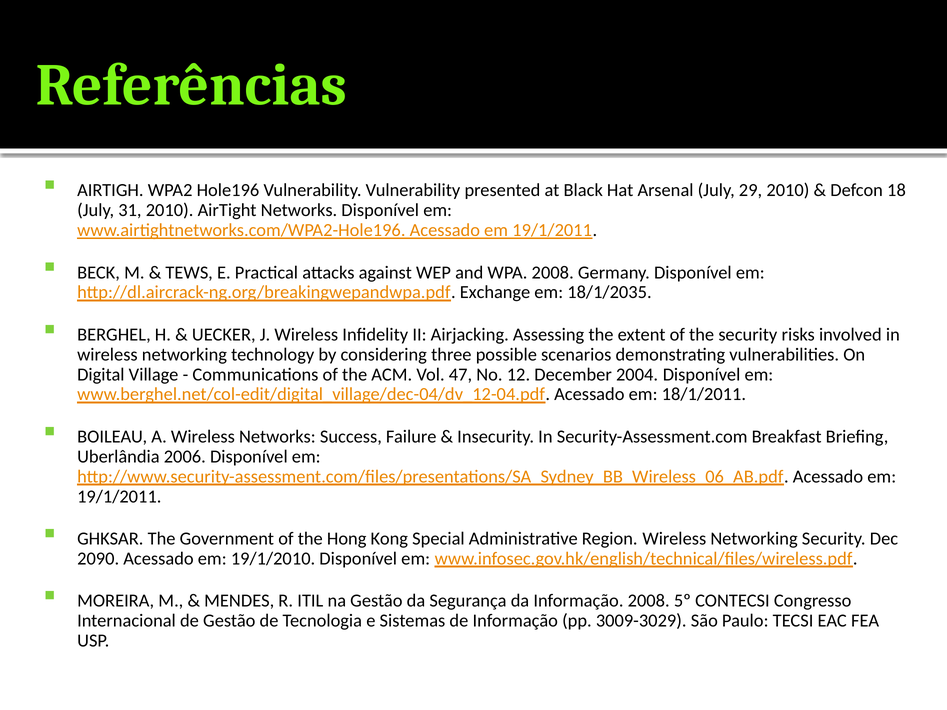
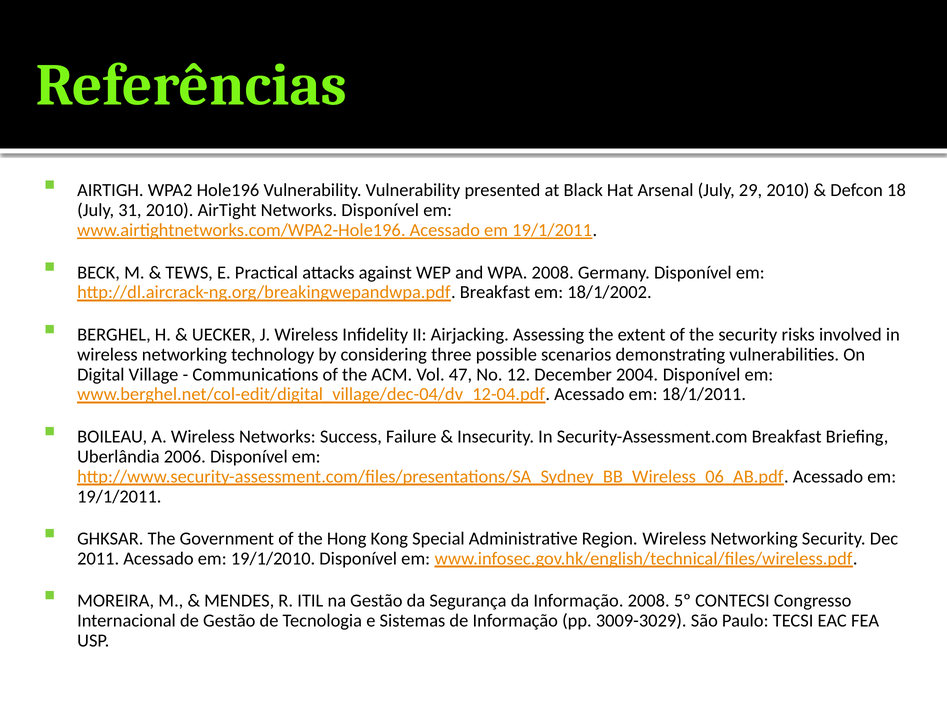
http://dl.aircrack-ng.org/breakingwepandwpa.pdf Exchange: Exchange -> Breakfast (495, 292)
18/1/2035: 18/1/2035 -> 18/1/2002 (609, 292)
2090: 2090 -> 2011 (98, 559)
